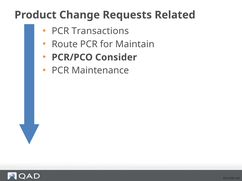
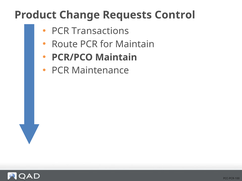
Related: Related -> Control (175, 15)
PCR/PCO Consider: Consider -> Maintain (116, 57)
